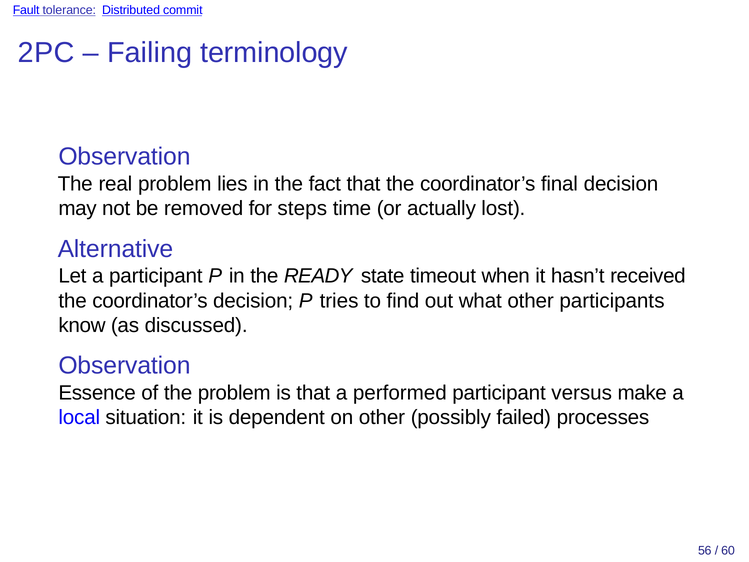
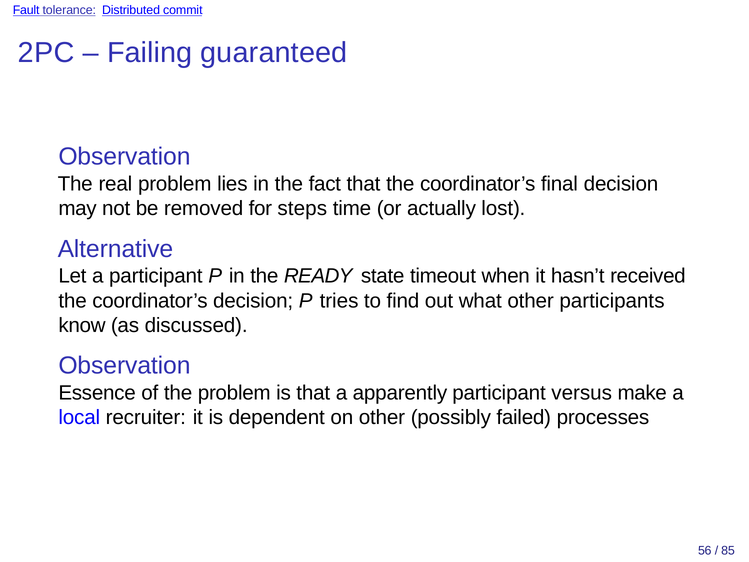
terminology: terminology -> guaranteed (274, 53)
performed: performed -> apparently (400, 393)
situation: situation -> recruiter (146, 418)
60: 60 -> 85 (728, 551)
